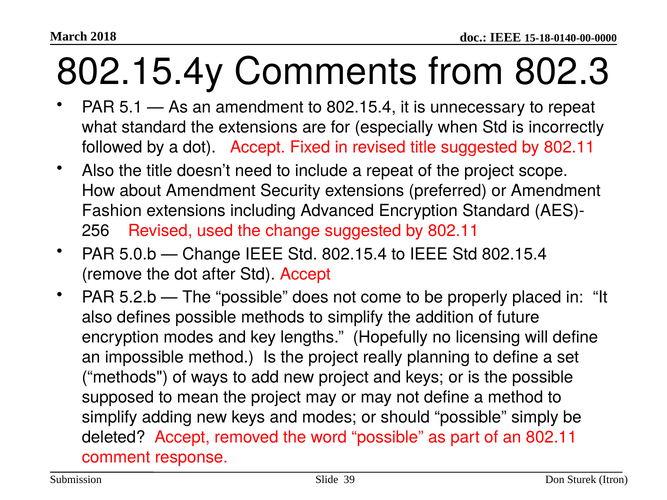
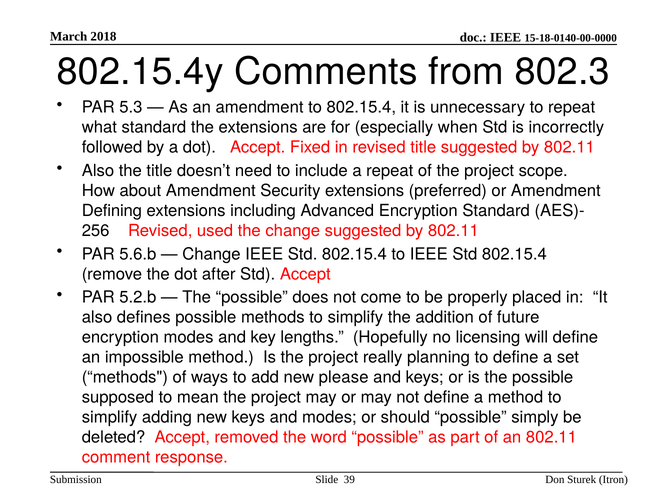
5.1: 5.1 -> 5.3 (131, 107)
Fashion: Fashion -> Defining (112, 211)
5.0.b: 5.0.b -> 5.6.b (138, 254)
new project: project -> please (344, 378)
